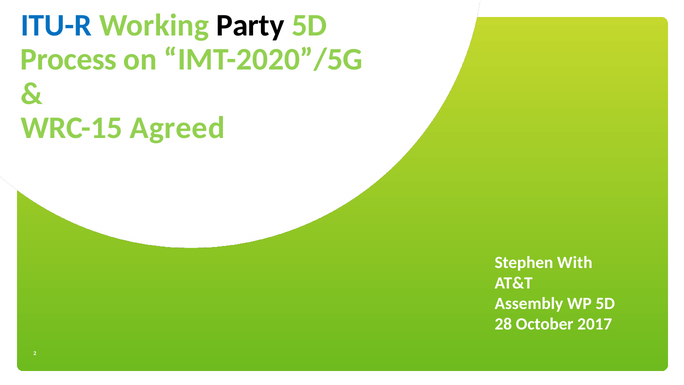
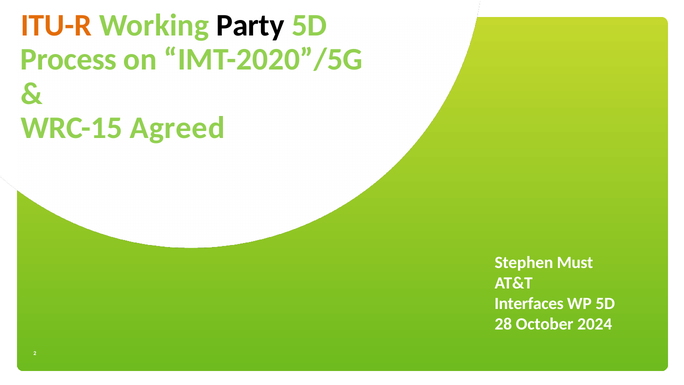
ITU-R colour: blue -> orange (56, 25)
With: With -> Must (575, 263)
Assembly: Assembly -> Interfaces (529, 304)
2017: 2017 -> 2024 (595, 324)
